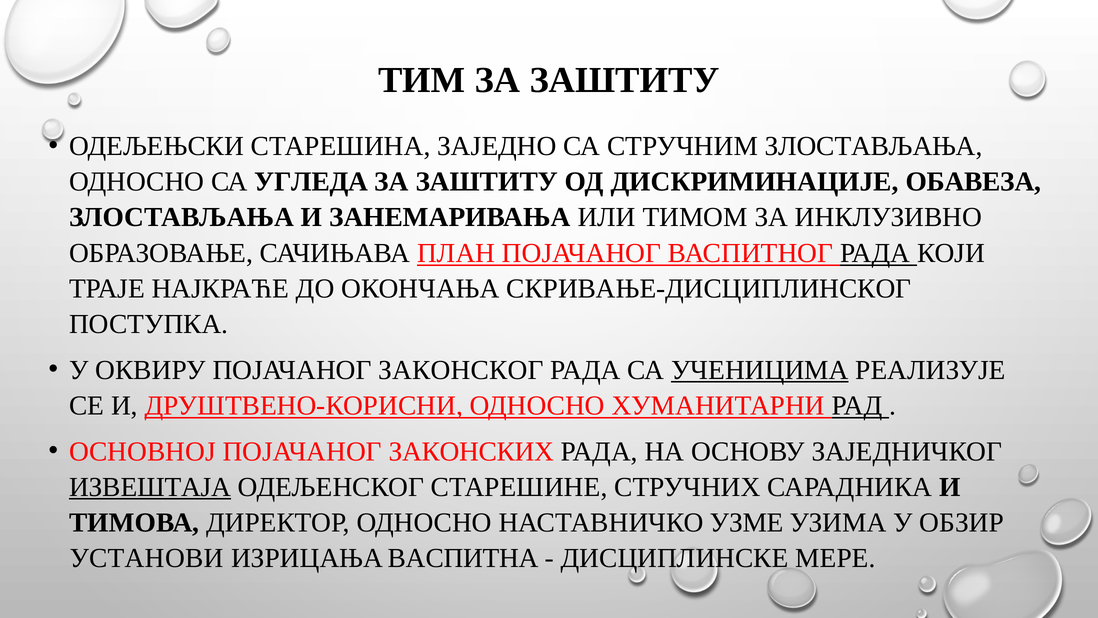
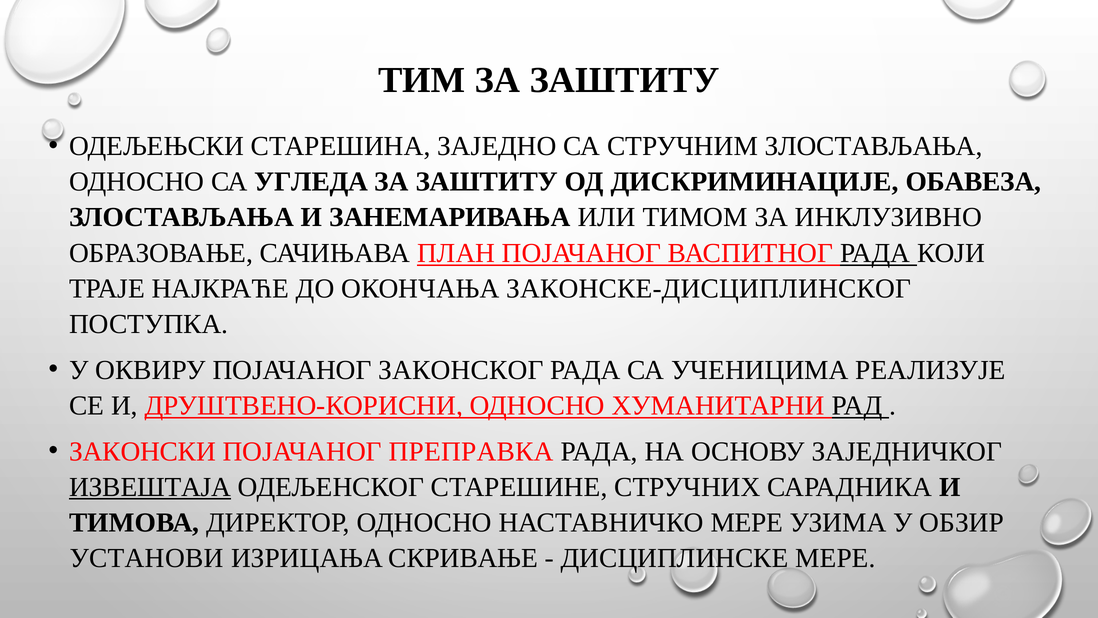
СКРИВАЊЕ-ДИСЦИПЛИНСКОГ: СКРИВАЊЕ-ДИСЦИПЛИНСКОГ -> ЗАКОНСКЕ-ДИСЦИПЛИНСКОГ (709, 288)
УЧЕНИЦИМА underline: present -> none (760, 370)
ОСНОВНОЈ: ОСНОВНОЈ -> ЗАКОНСКИ (143, 451)
ЗАКОНСКИХ: ЗАКОНСКИХ -> ПРЕПРАВКА (471, 451)
НАСТАВНИЧКО УЗМЕ: УЗМЕ -> МЕРЕ (747, 522)
ВАСПИТНА: ВАСПИТНА -> СКРИВАЊЕ (463, 558)
